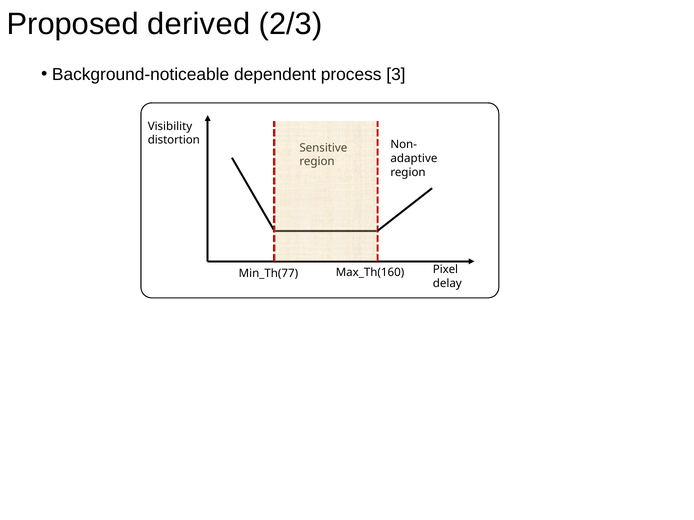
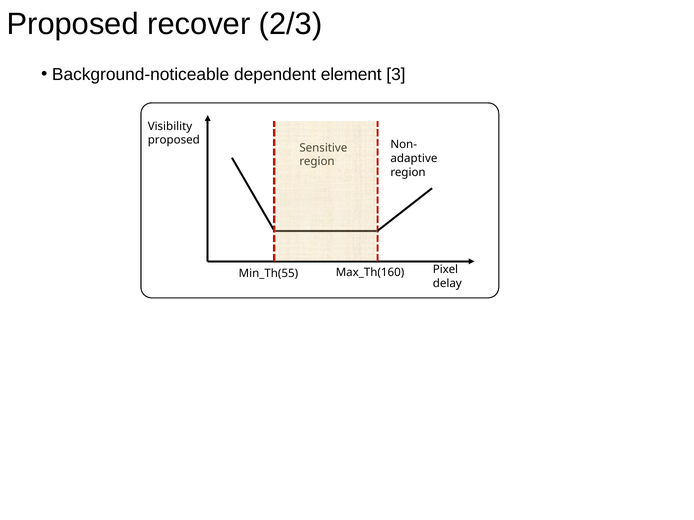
derived: derived -> recover (199, 24)
process: process -> element (351, 75)
distortion: distortion -> proposed (174, 140)
Min_Th(77: Min_Th(77 -> Min_Th(55 (268, 273)
